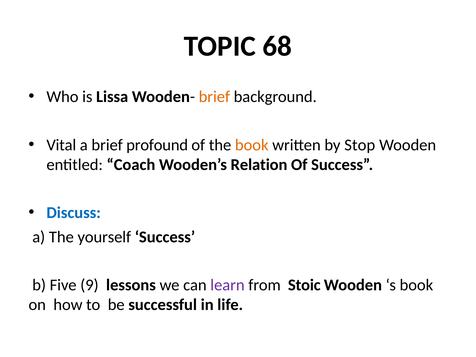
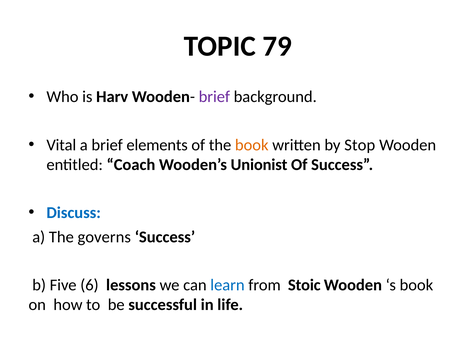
68: 68 -> 79 (277, 46)
Lissa: Lissa -> Harv (112, 97)
brief colour: orange -> purple (214, 97)
profound: profound -> elements (157, 145)
Relation: Relation -> Unionist (259, 165)
yourself: yourself -> governs (104, 237)
9: 9 -> 6 (89, 285)
learn colour: purple -> blue (227, 285)
